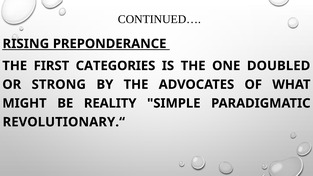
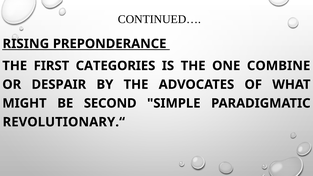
DOUBLED: DOUBLED -> COMBINE (279, 66)
STRONG: STRONG -> DESPAIR (59, 85)
REALITY: REALITY -> SECOND (110, 103)
